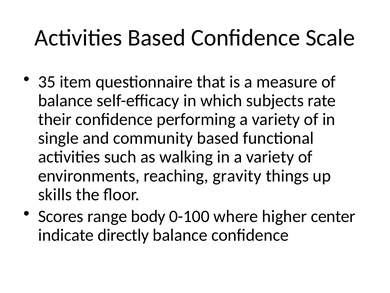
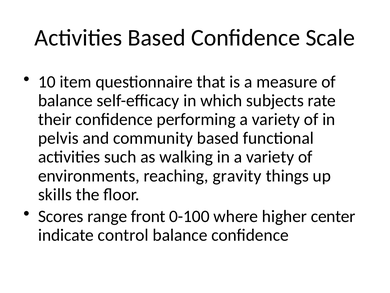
35: 35 -> 10 (47, 82)
single: single -> pelvis (58, 138)
body: body -> front (148, 216)
directly: directly -> control (123, 235)
